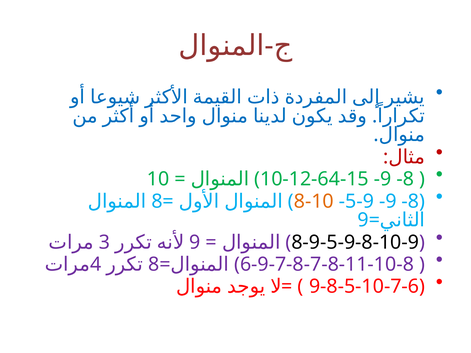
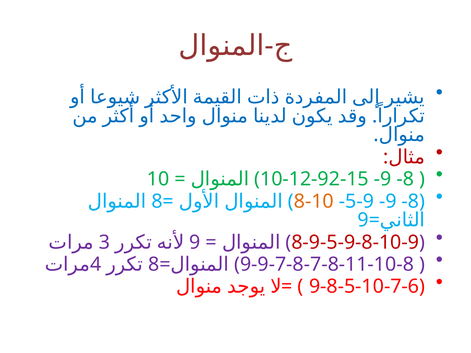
10-12-64-15: 10-12-64-15 -> 10-12-92-15 (314, 179)
8-9-5-9-8-10-9 colour: black -> red (355, 242)
6-9-7-8-7-8-11-10-8: 6-9-7-8-7-8-11-10-8 -> 9-9-7-8-7-8-11-10-8 (327, 265)
